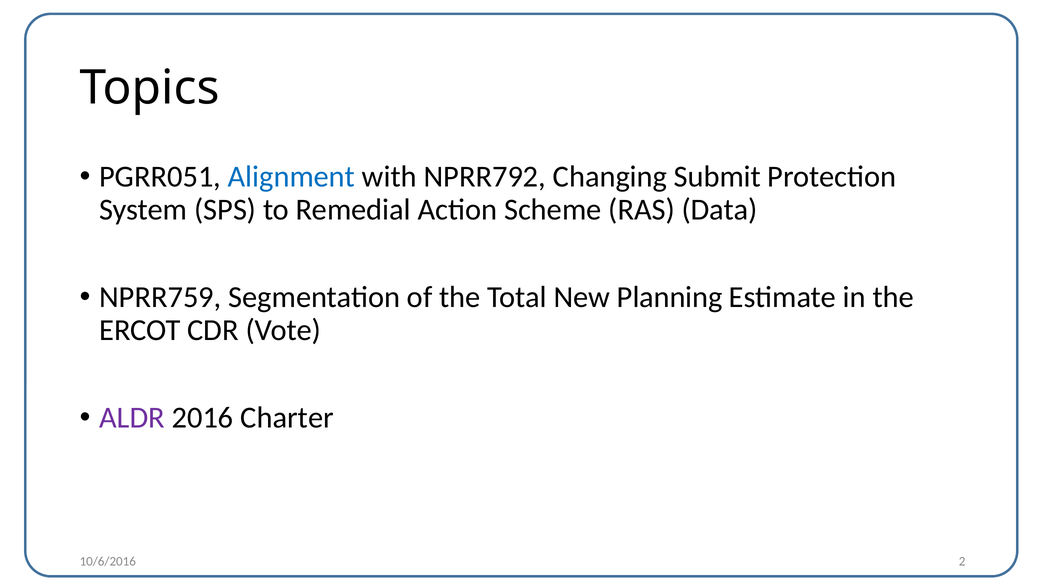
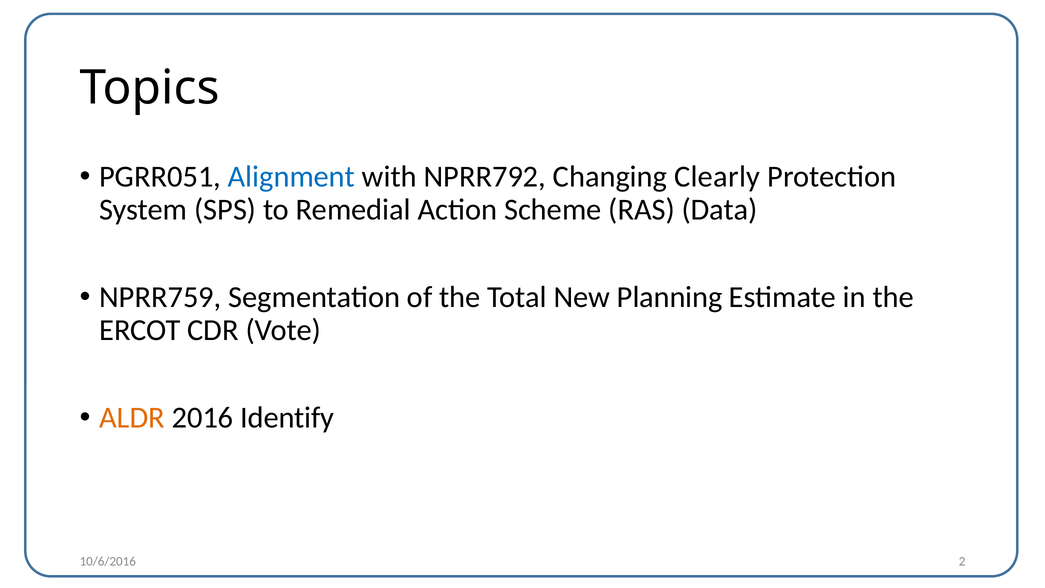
Submit: Submit -> Clearly (717, 177)
ALDR colour: purple -> orange (132, 418)
Charter: Charter -> Identify (287, 418)
